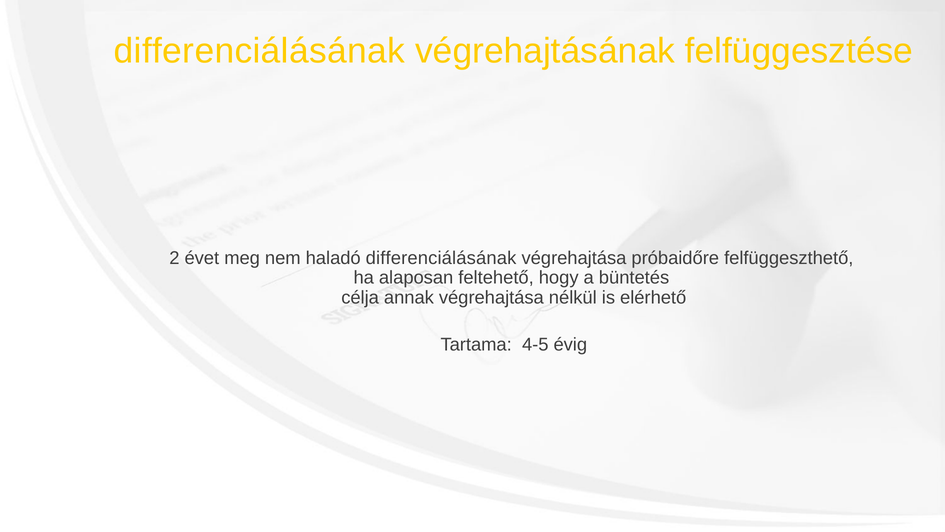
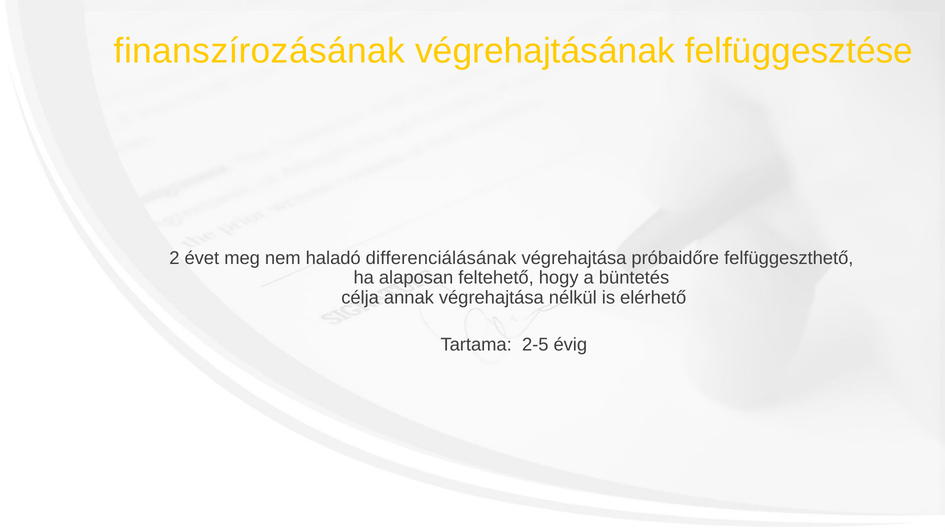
differenciálásának: differenciálásának -> finanszírozásának (259, 51)
4-5: 4-5 -> 2-5 (535, 344)
